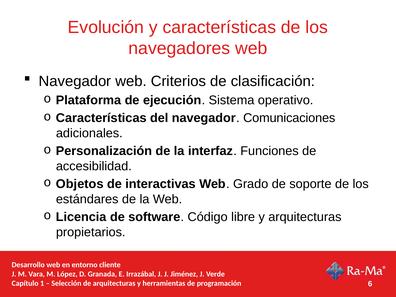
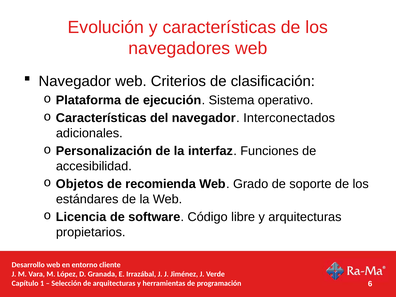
Comunicaciones: Comunicaciones -> Interconectados (289, 118)
interactivas: interactivas -> recomienda (161, 184)
